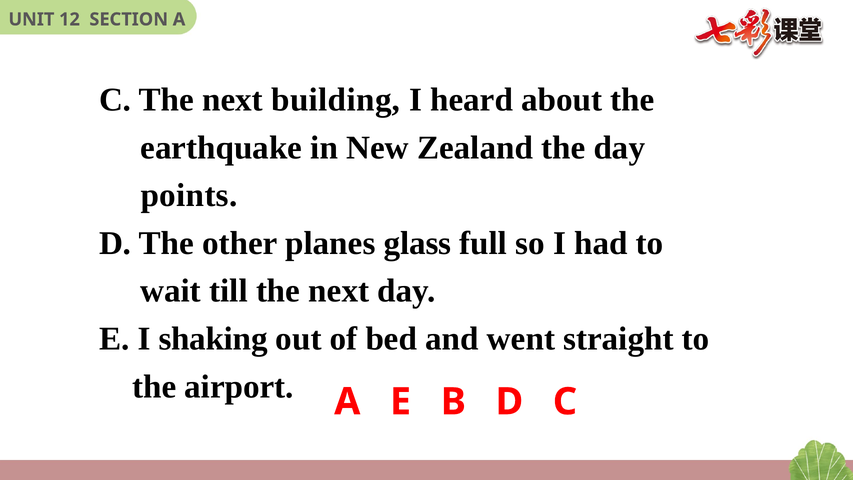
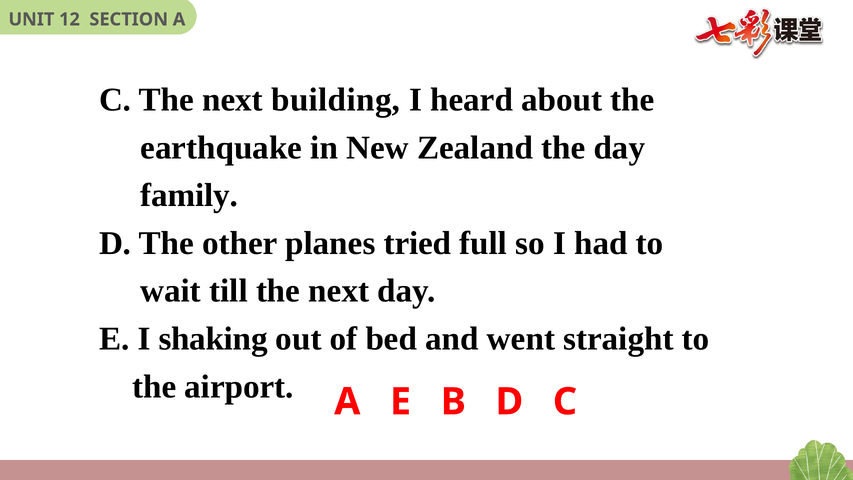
points: points -> family (189, 195)
glass: glass -> tried (417, 243)
